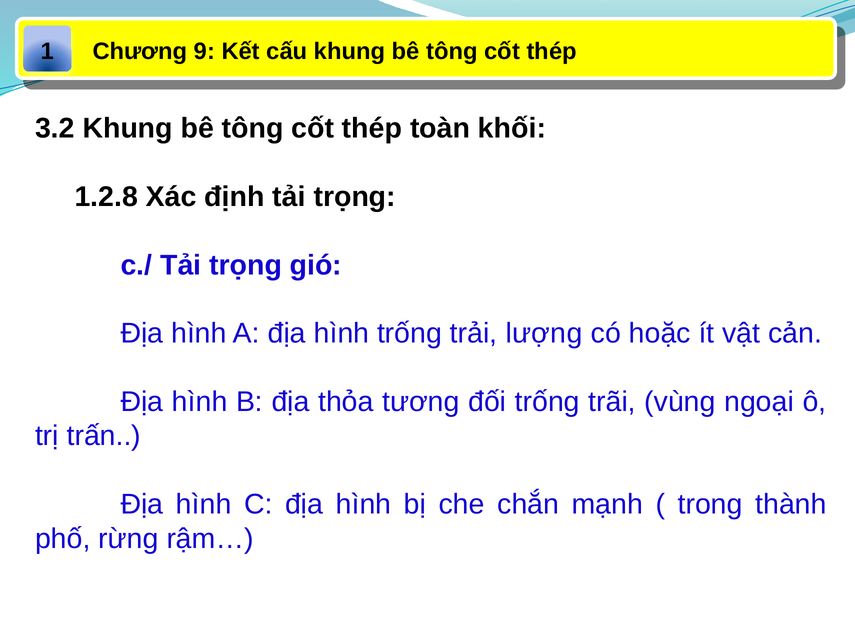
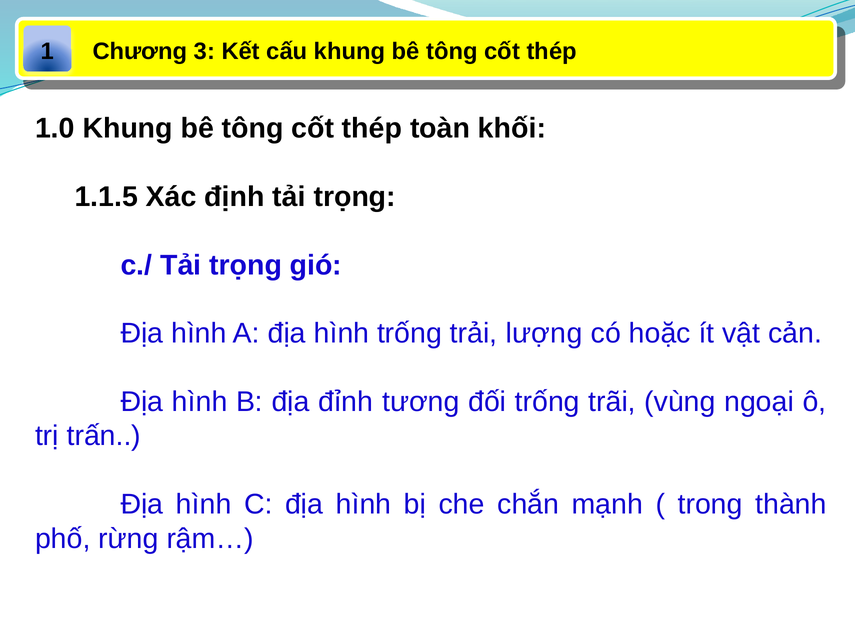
9: 9 -> 3 (204, 51)
3.2: 3.2 -> 1.0 (55, 128)
1.2.8: 1.2.8 -> 1.1.5 (106, 197)
thỏa: thỏa -> đỉnh (346, 402)
